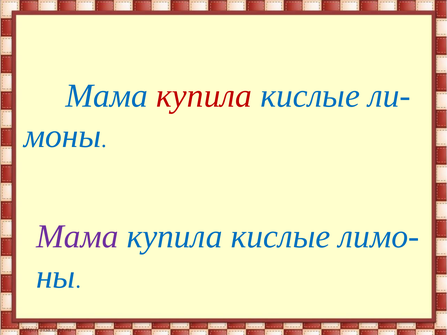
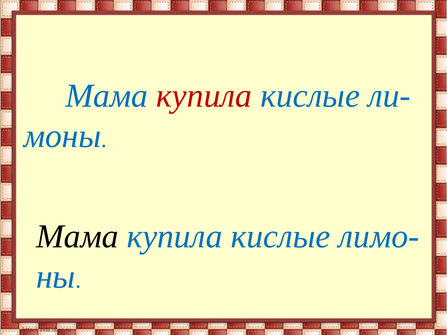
Мама colour: purple -> black (77, 237)
